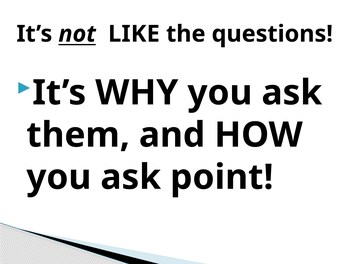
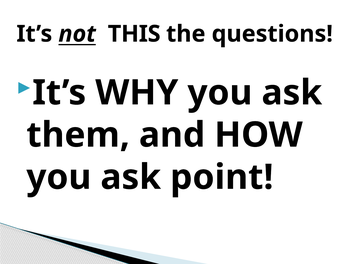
LIKE: LIKE -> THIS (134, 34)
